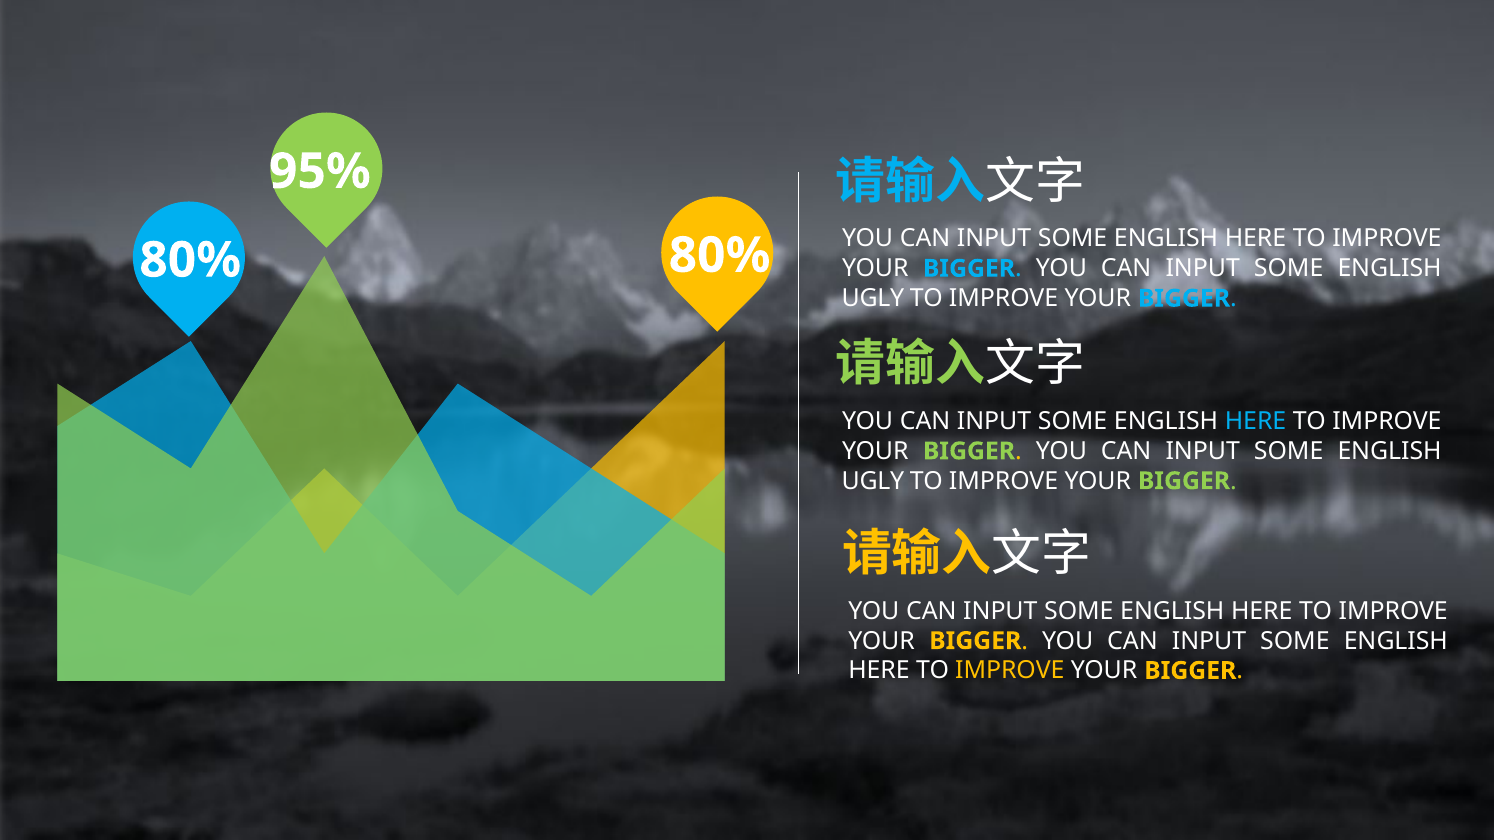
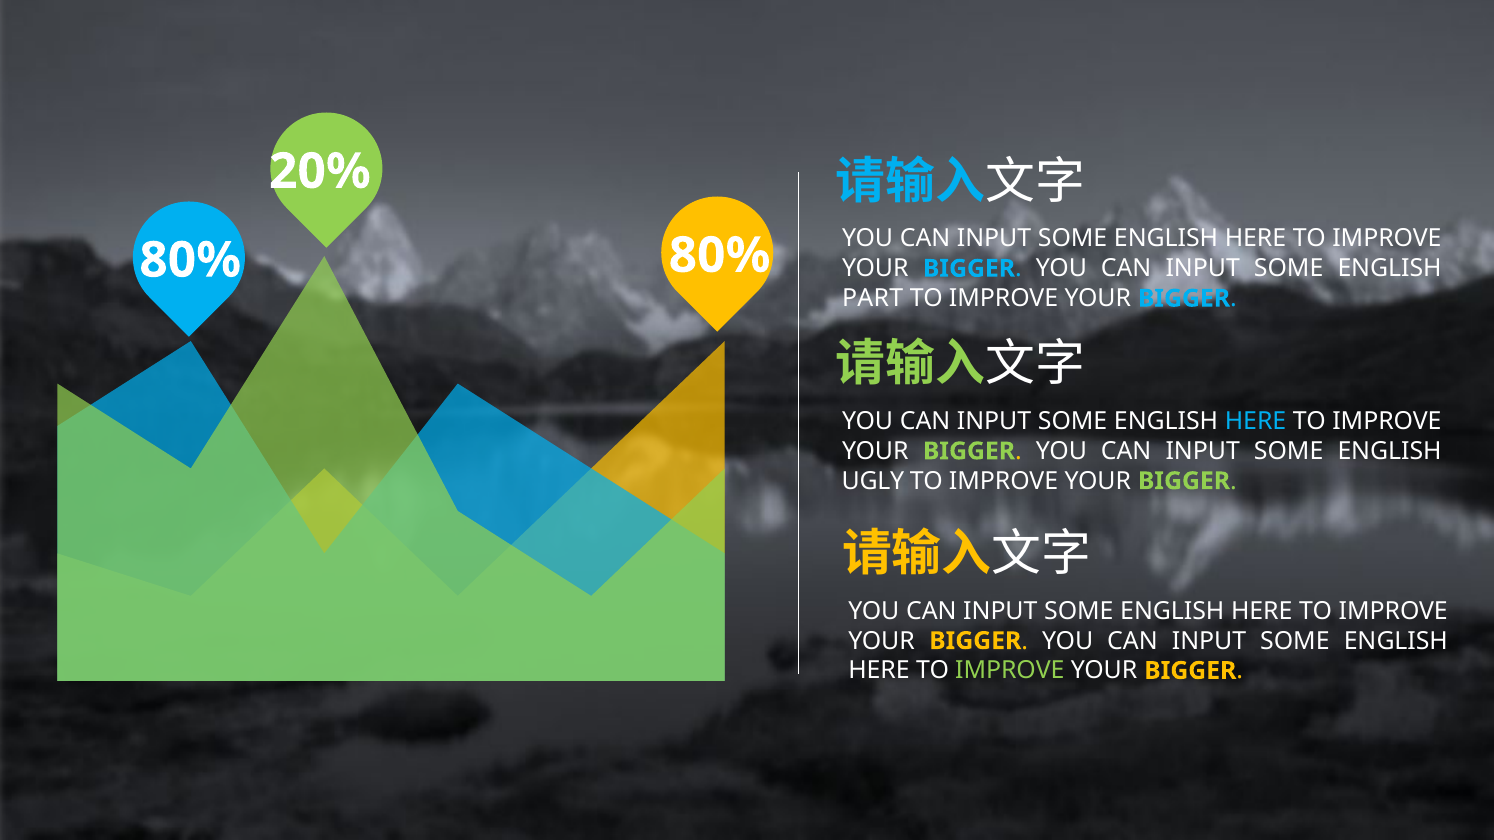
95%: 95% -> 20% (320, 172)
UGLY: UGLY -> PART (873, 299)
IMPROVE colour: yellow -> light green (1010, 671)
